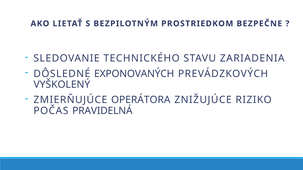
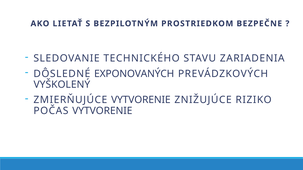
ZMIERŇUJÚCE OPERÁTORA: OPERÁTORA -> VYTVORENIE (141, 100)
POČAS PRAVIDELNÁ: PRAVIDELNÁ -> VYTVORENIE (102, 111)
